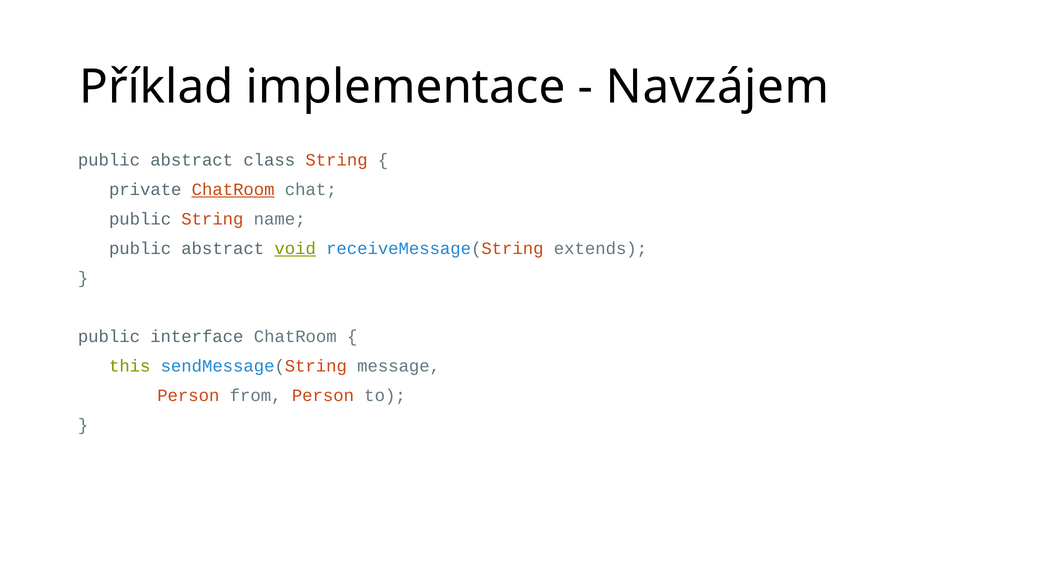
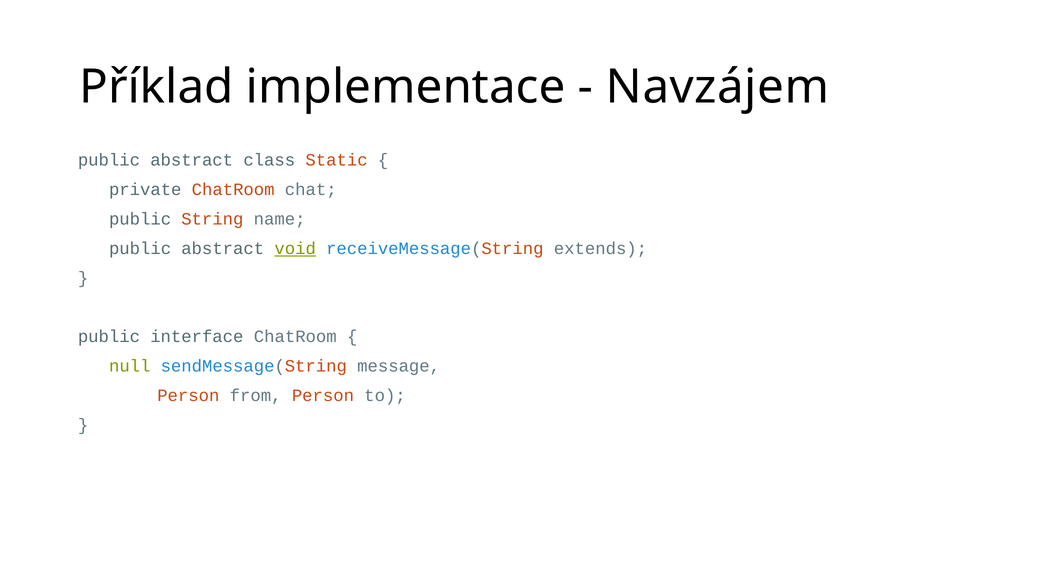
class String: String -> Static (337, 160)
ChatRoom underline: present -> none (233, 190)
this: this -> null (130, 367)
